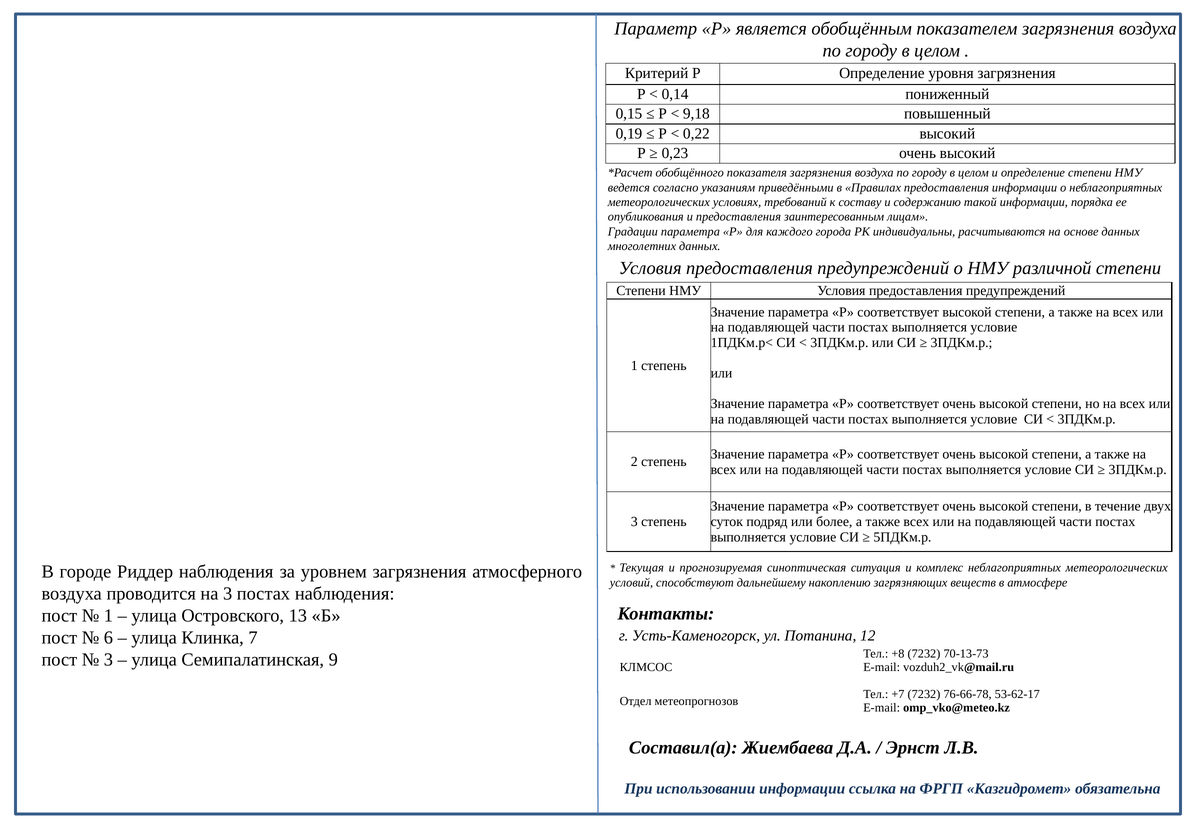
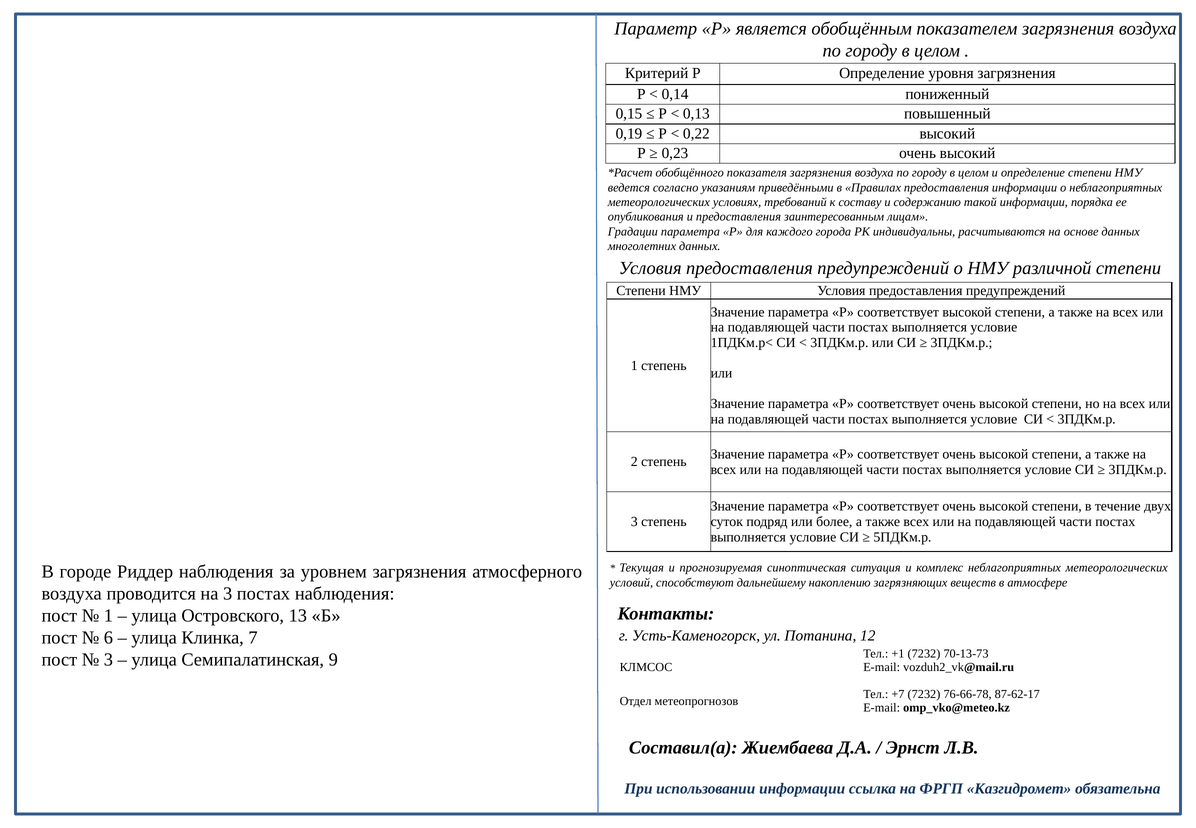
9,18: 9,18 -> 0,13 (696, 114)
+8: +8 -> +1 (898, 654)
53-62-17: 53-62-17 -> 87-62-17 (1017, 694)
